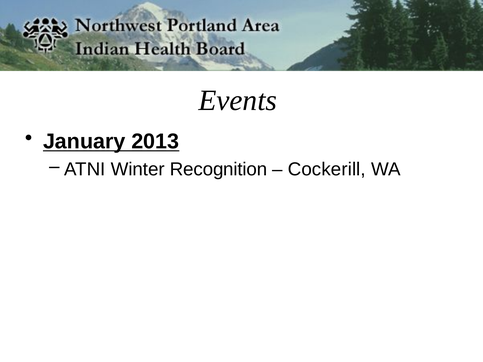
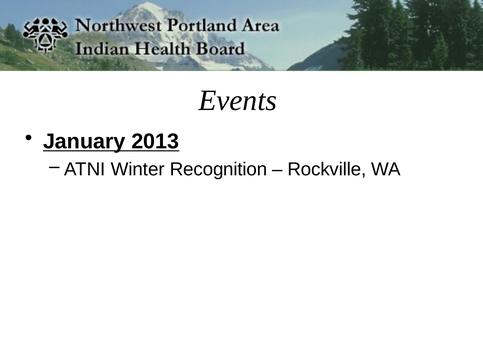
Cockerill: Cockerill -> Rockville (327, 169)
